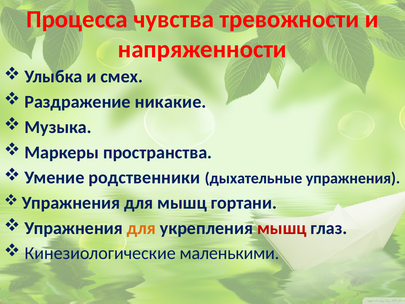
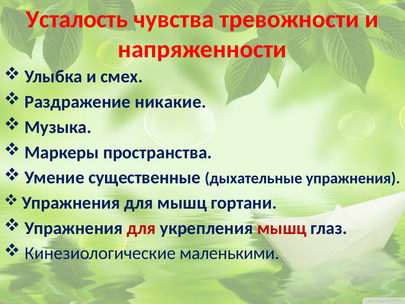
Процесса: Процесса -> Усталость (77, 19)
родственники: родственники -> существенные (144, 177)
для colour: orange -> red (141, 228)
